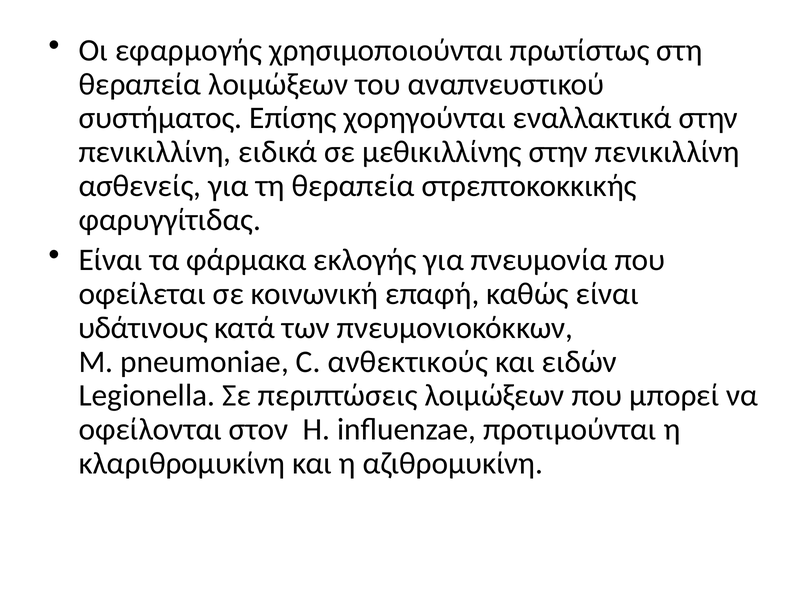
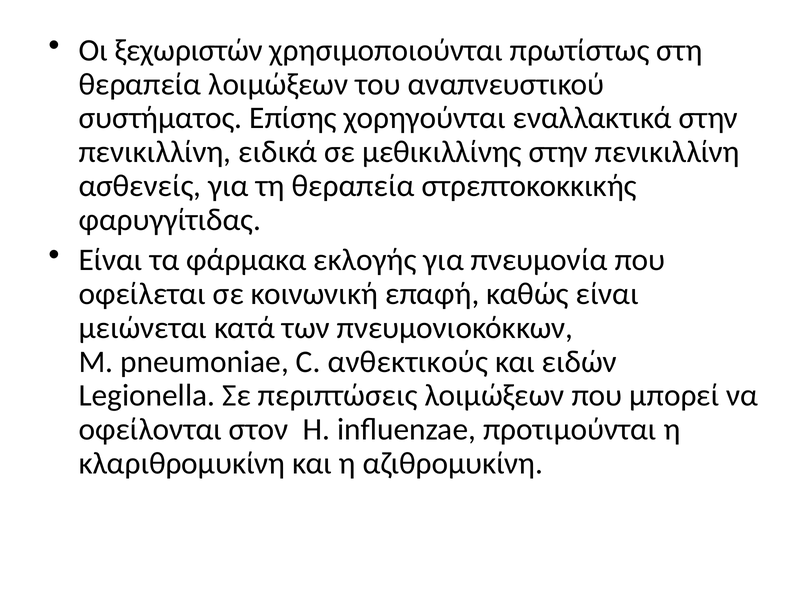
εφαρμογής: εφαρμογής -> ξεχωριστών (189, 50)
υδάτινους: υδάτινους -> μειώνεται (143, 328)
